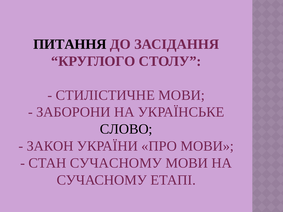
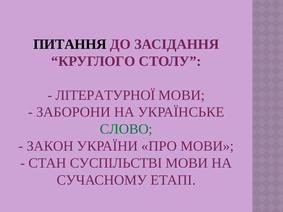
СТИЛІСТИЧНЕ: СТИЛІСТИЧНЕ -> ЛІТЕРАТУРНОЇ (105, 95)
СЛОВО colour: black -> green (126, 129)
СТАН СУЧАСНОМУ: СУЧАСНОМУ -> СУСПІЛЬСТВІ (116, 163)
